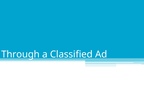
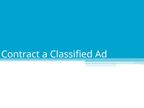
Through: Through -> Contract (20, 54)
